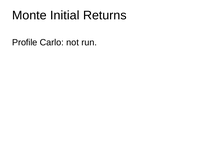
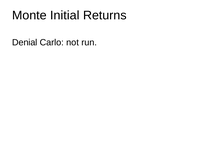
Profile: Profile -> Denial (25, 43)
